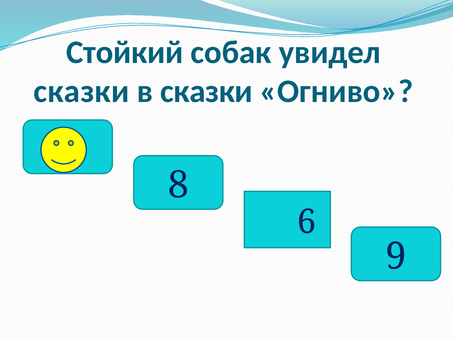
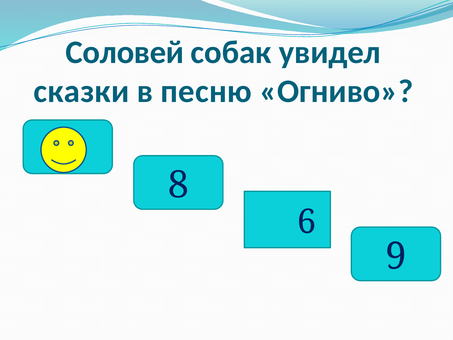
Стойкий: Стойкий -> Соловей (125, 52)
в сказки: сказки -> песню (206, 91)
